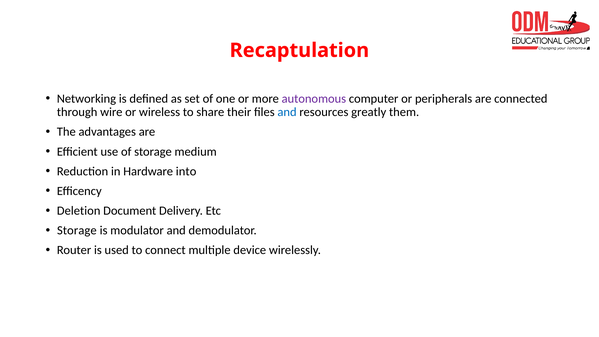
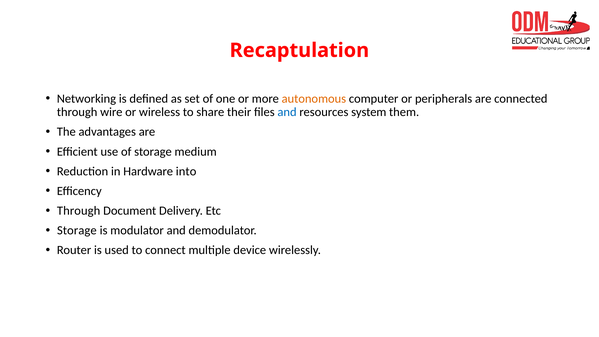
autonomous colour: purple -> orange (314, 99)
greatly: greatly -> system (369, 112)
Deletion: Deletion -> Through (79, 211)
